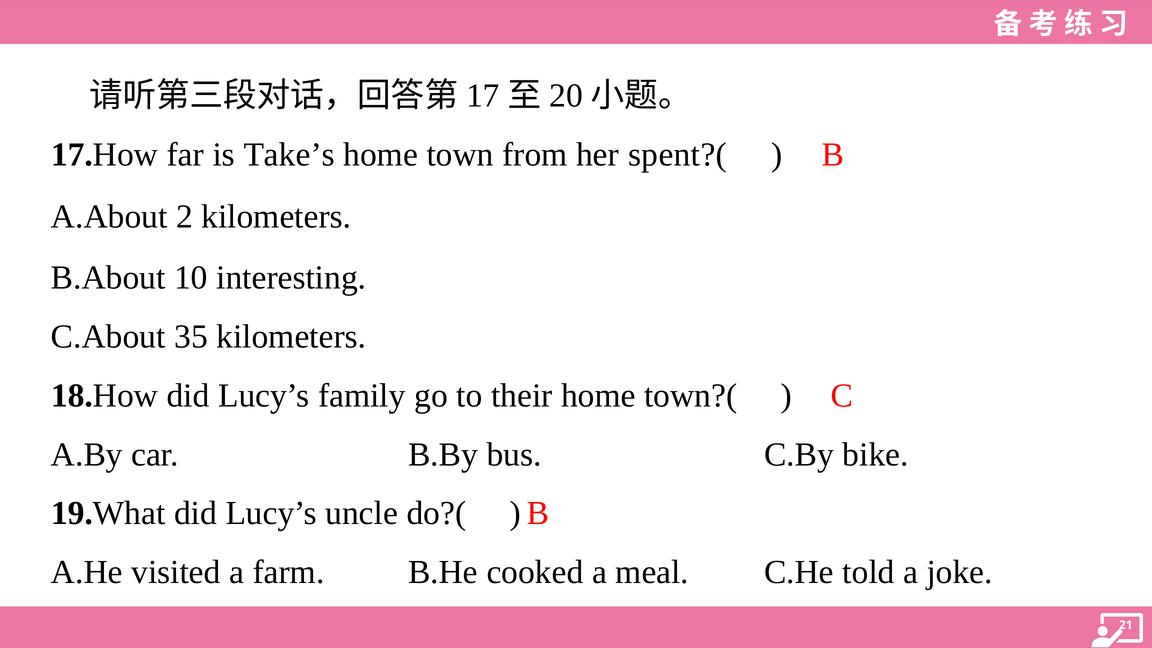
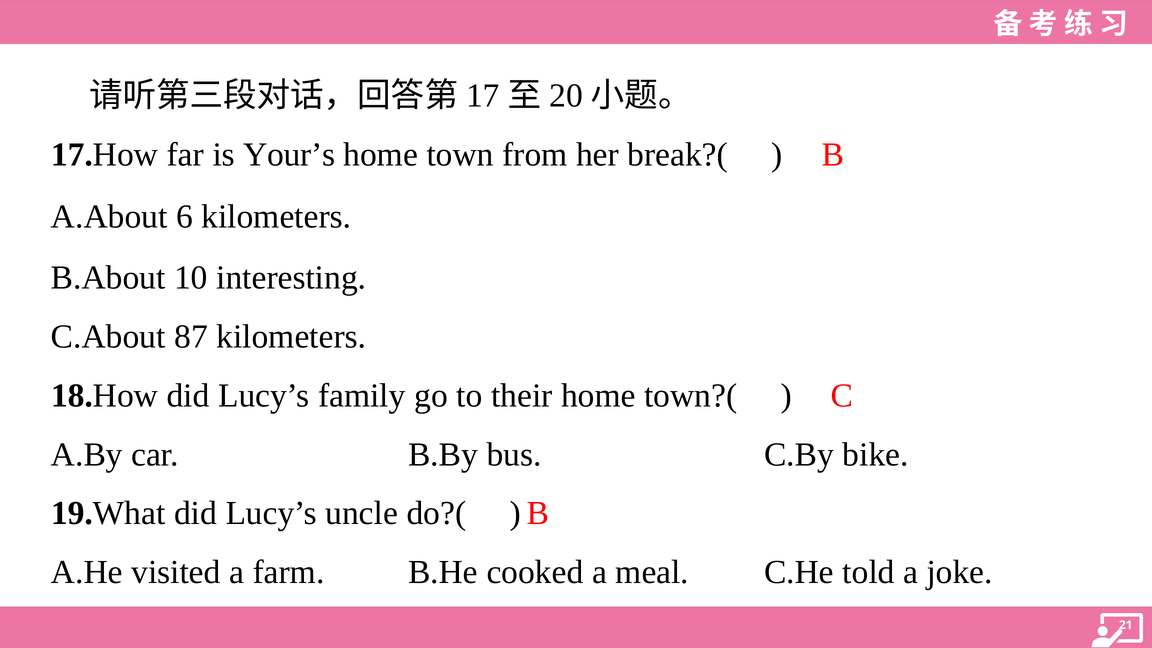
Take’s: Take’s -> Your’s (289, 155)
spent?(: spent?( -> break?( (678, 155)
2: 2 -> 6 (185, 217)
35: 35 -> 87 (191, 337)
